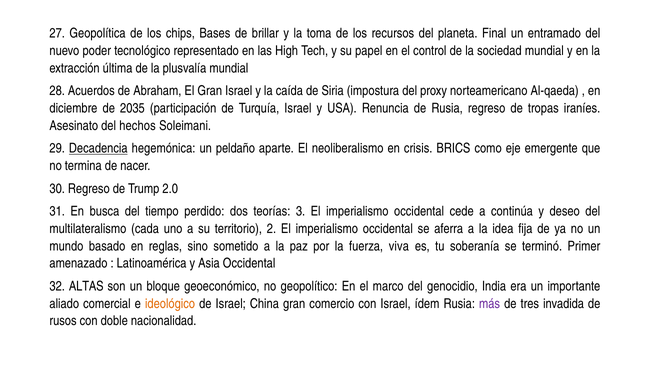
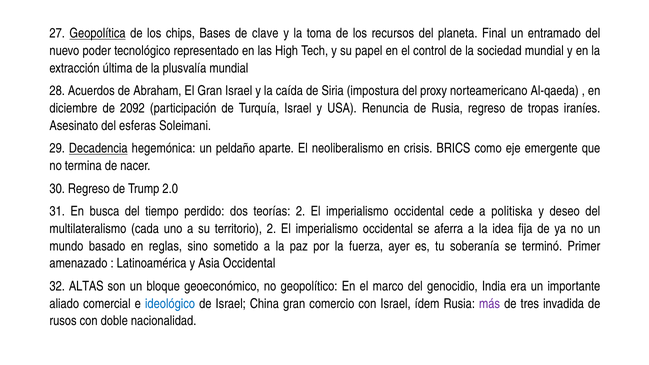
Geopolítica underline: none -> present (98, 34)
brillar: brillar -> clave (265, 34)
2035: 2035 -> 2092 (132, 108)
hechos: hechos -> esferas (138, 126)
teorías 3: 3 -> 2 (301, 211)
continúa: continúa -> politiska (512, 211)
viva: viva -> ayer (399, 246)
ideológico colour: orange -> blue (170, 304)
